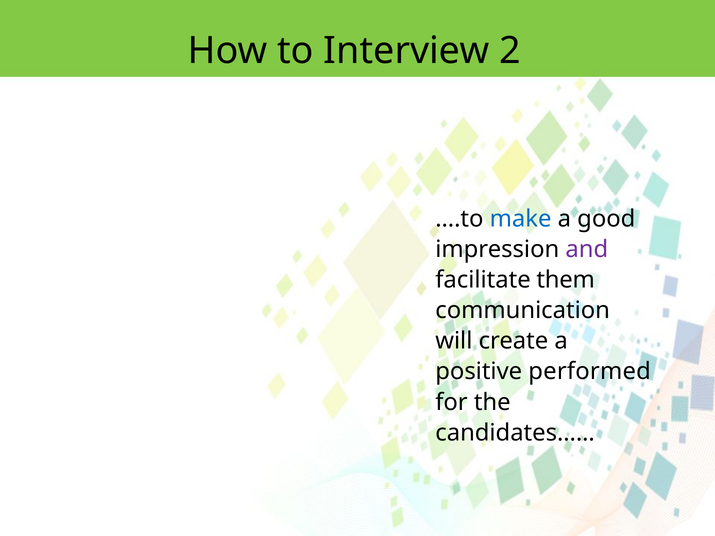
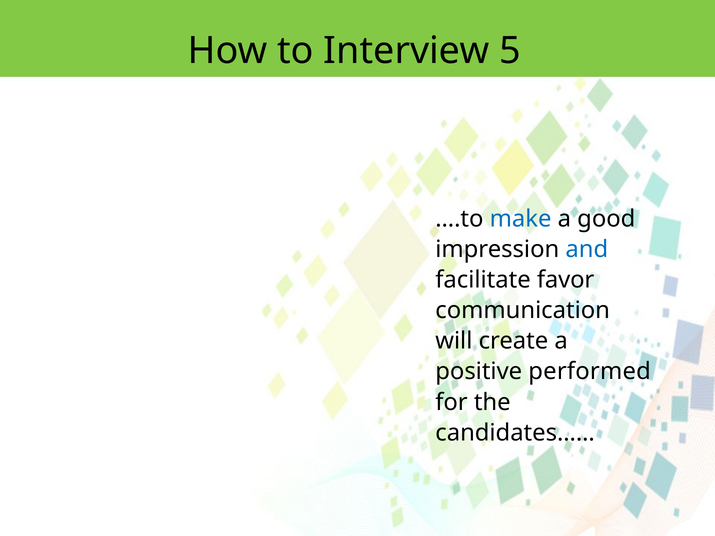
2: 2 -> 5 (510, 51)
and colour: purple -> blue (587, 249)
them: them -> favor (566, 280)
